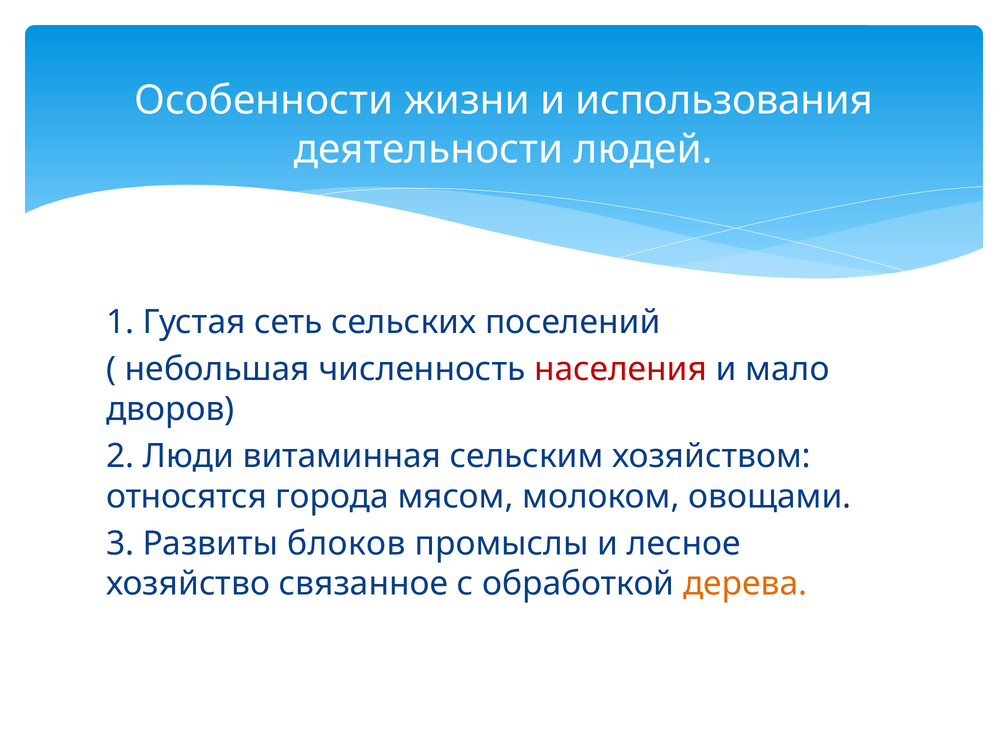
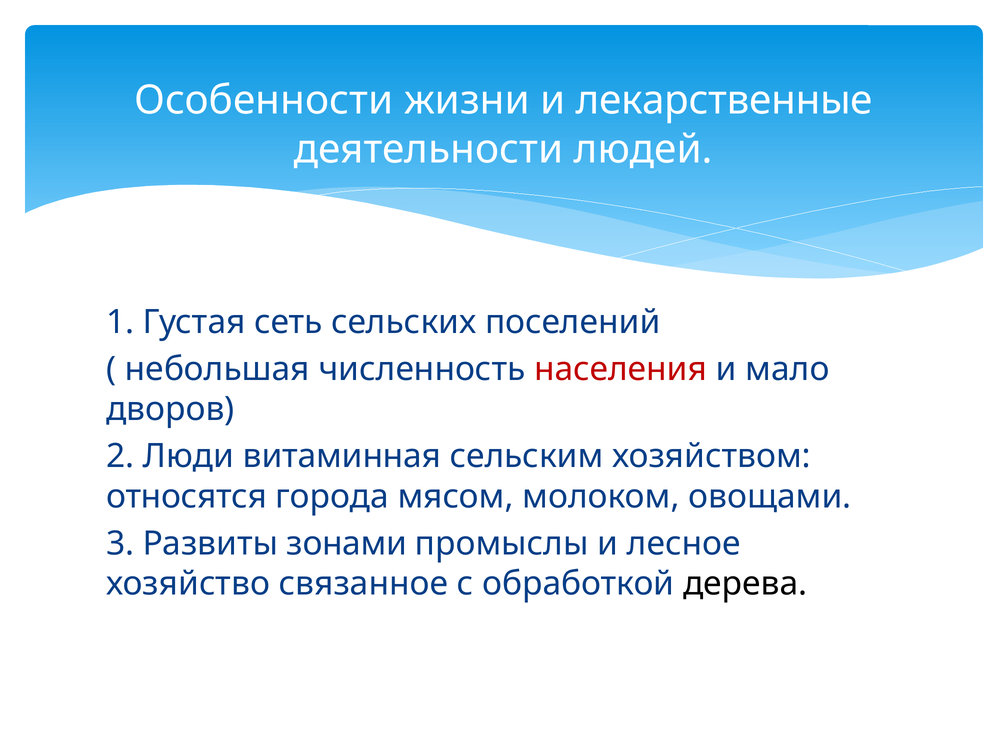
использования: использования -> лекарственные (724, 101)
блоков: блоков -> зонами (347, 544)
дерева colour: orange -> black (745, 584)
